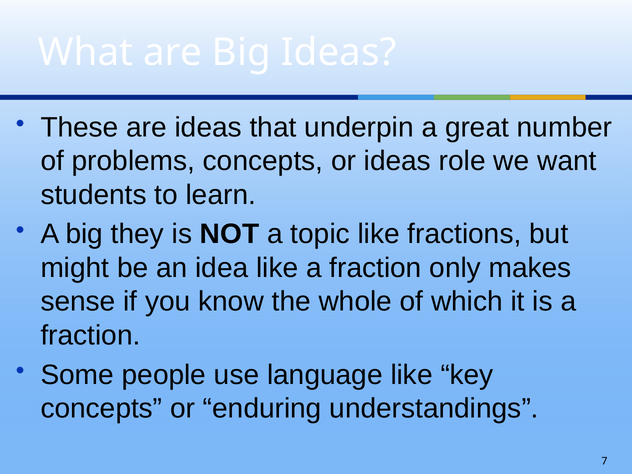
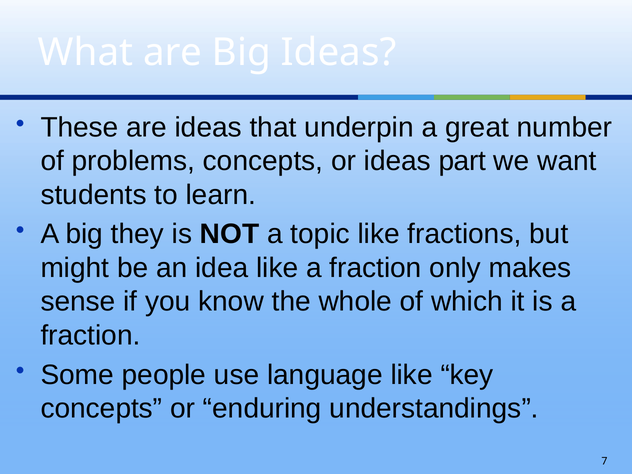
role: role -> part (462, 161)
